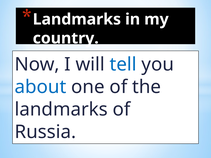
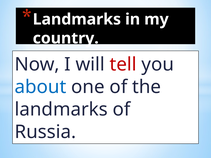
tell colour: blue -> red (123, 65)
